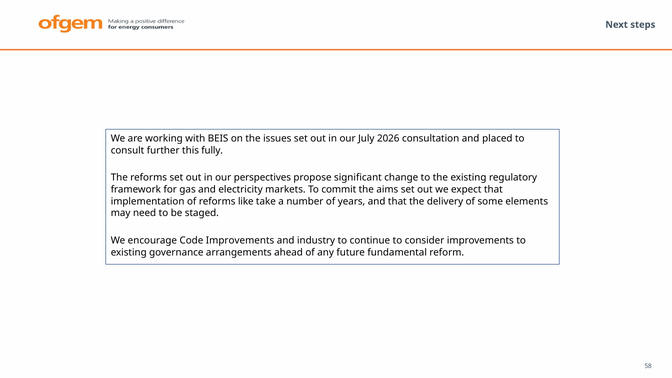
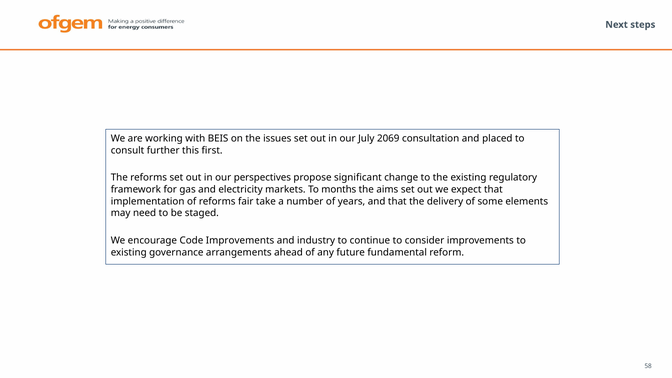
2026: 2026 -> 2069 (388, 139)
fully: fully -> first (212, 150)
commit: commit -> months (339, 190)
like: like -> fair (246, 201)
